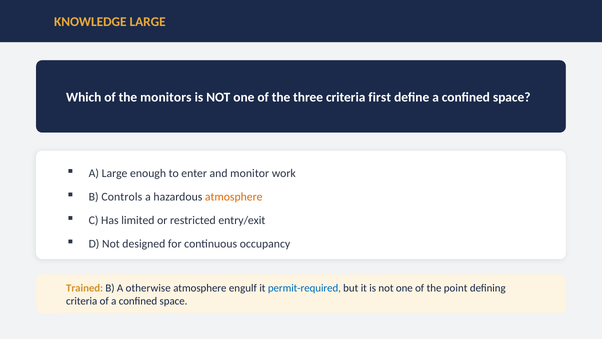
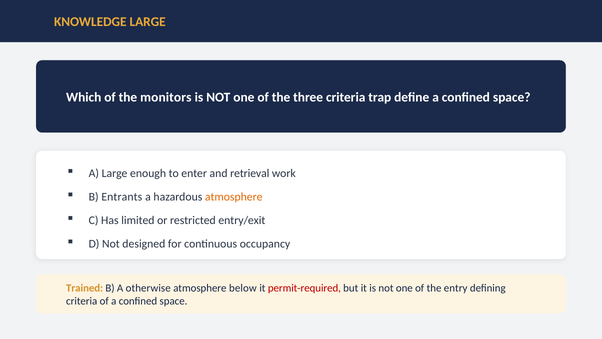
first: first -> trap (380, 97)
monitor: monitor -> retrieval (250, 173)
Controls: Controls -> Entrants (122, 197)
engulf: engulf -> below (243, 288)
permit-required colour: blue -> red (304, 288)
point: point -> entry (456, 288)
